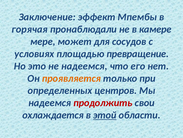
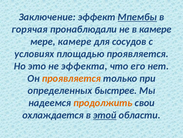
Мпембы underline: none -> present (137, 17)
мере может: может -> камере (75, 41)
площадью превращение: превращение -> проявляется (138, 54)
не надеемся: надеемся -> эффекта (84, 66)
центров: центров -> быстрее (116, 90)
продолжить colour: red -> orange (103, 102)
